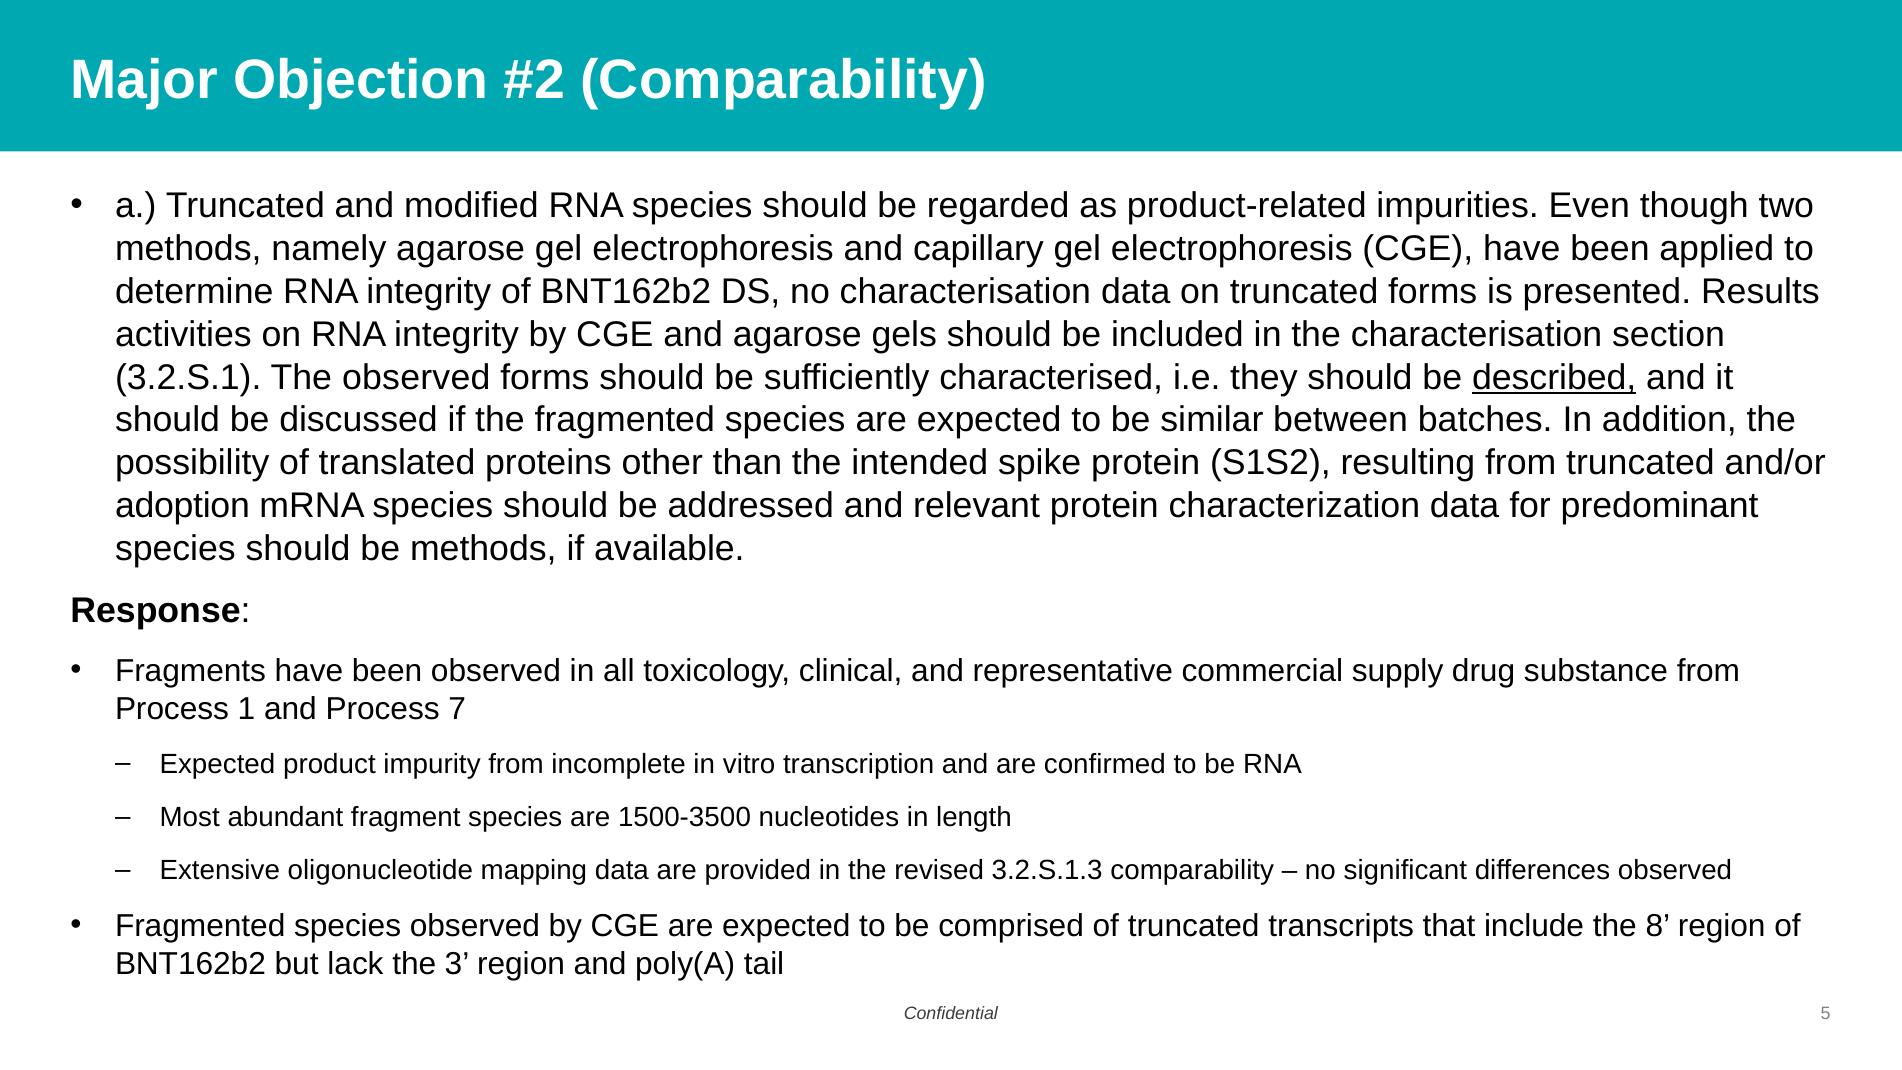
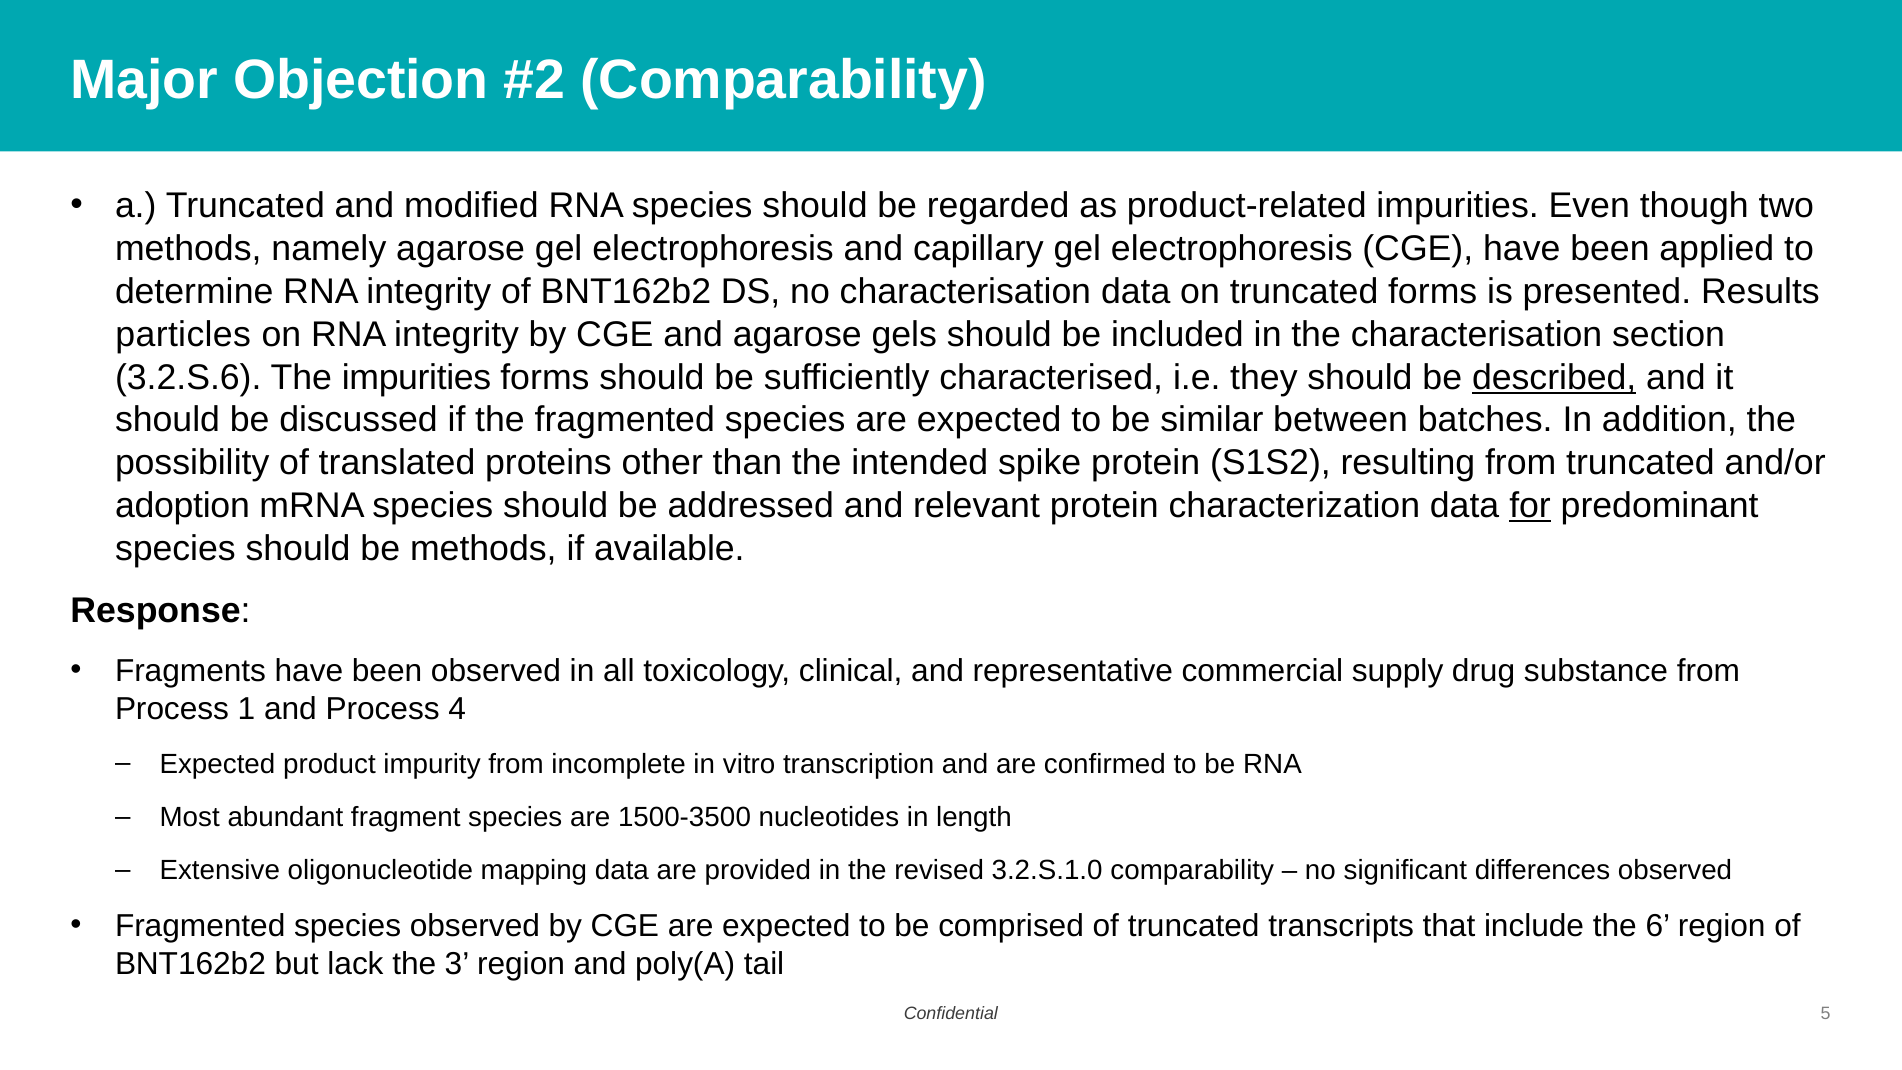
activities: activities -> particles (183, 334)
3.2.S.1: 3.2.S.1 -> 3.2.S.6 (188, 377)
The observed: observed -> impurities (417, 377)
for underline: none -> present (1530, 506)
7: 7 -> 4 (457, 709)
3.2.S.1.3: 3.2.S.1.3 -> 3.2.S.1.0 (1047, 870)
8: 8 -> 6 (1658, 926)
